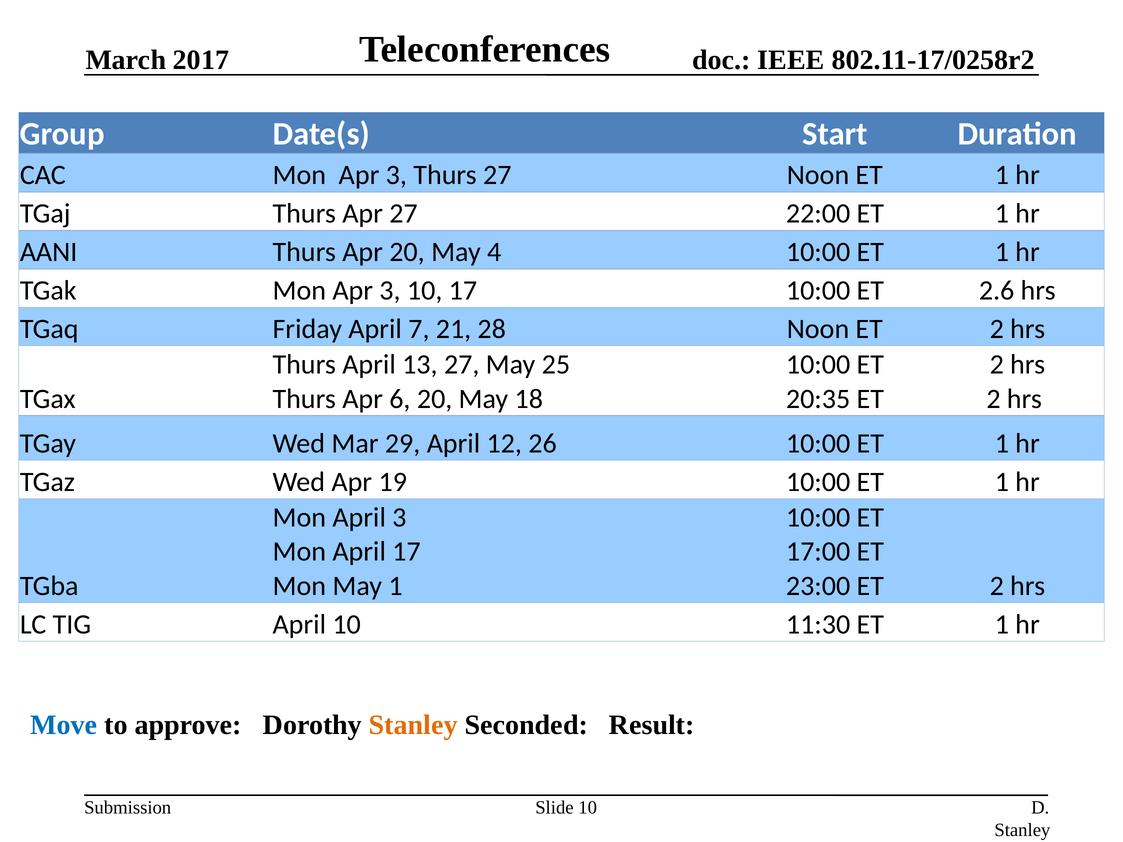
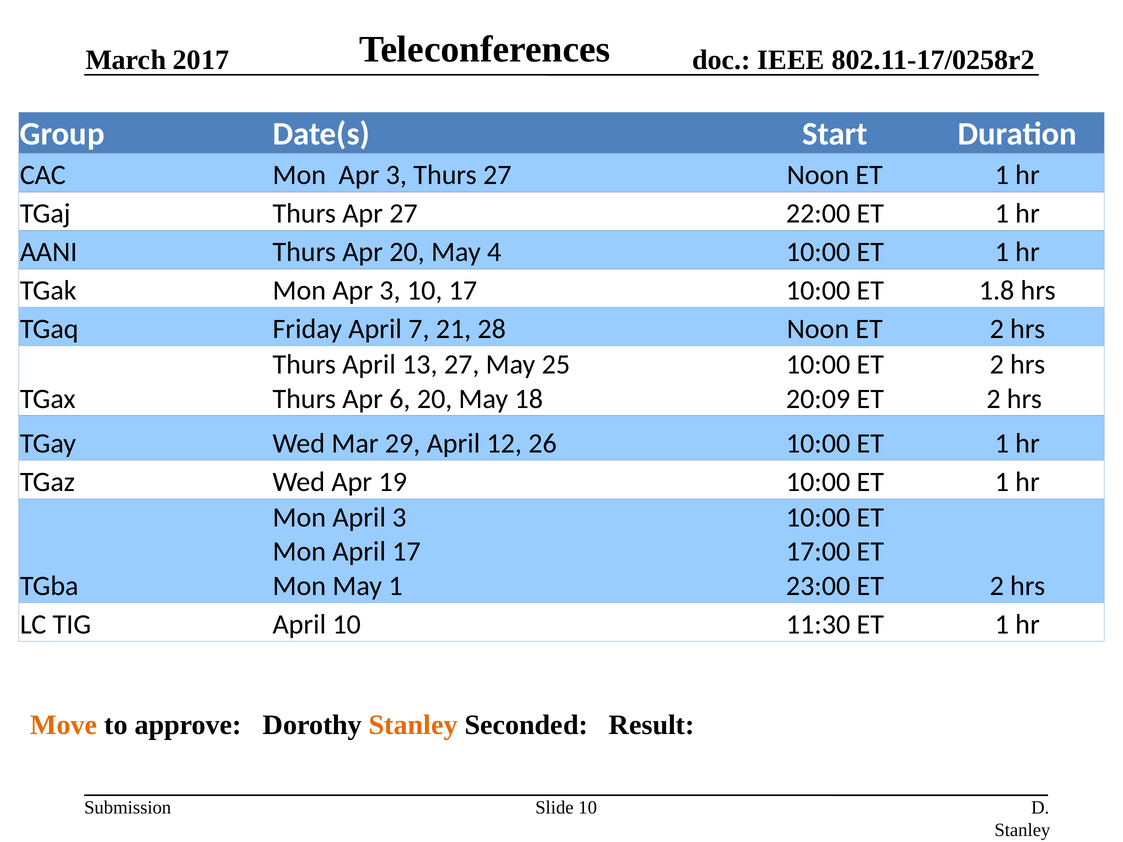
2.6: 2.6 -> 1.8 (997, 291)
20:35: 20:35 -> 20:09 (818, 399)
Move colour: blue -> orange (64, 725)
